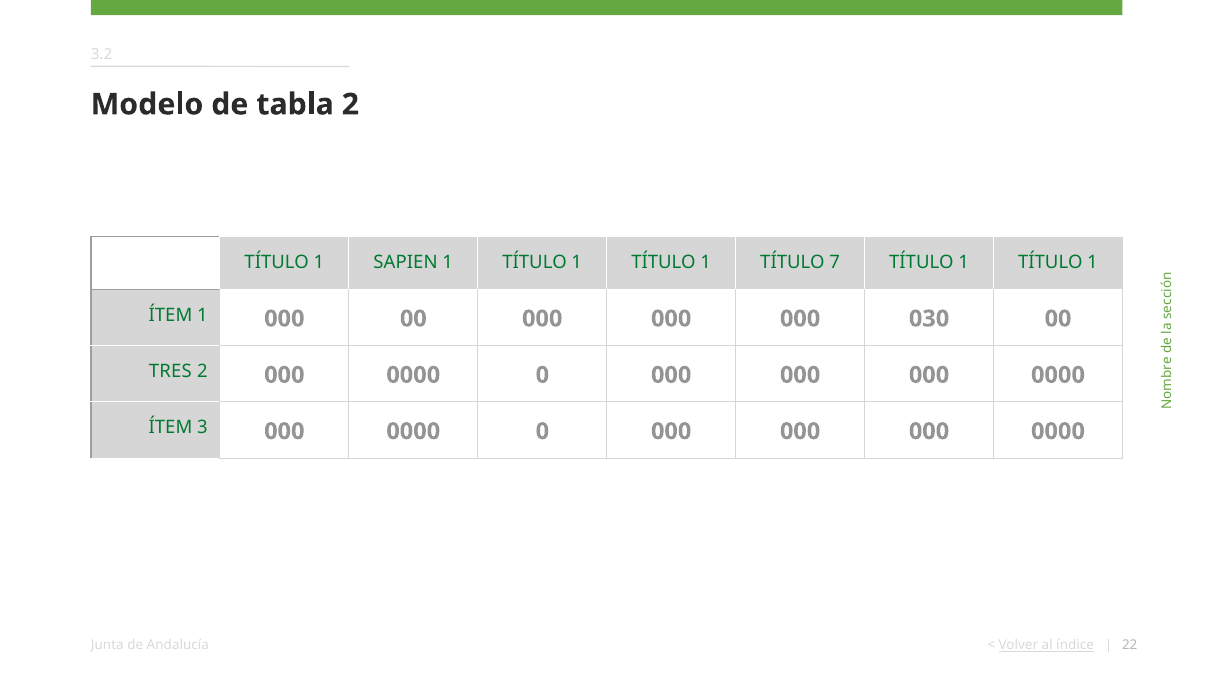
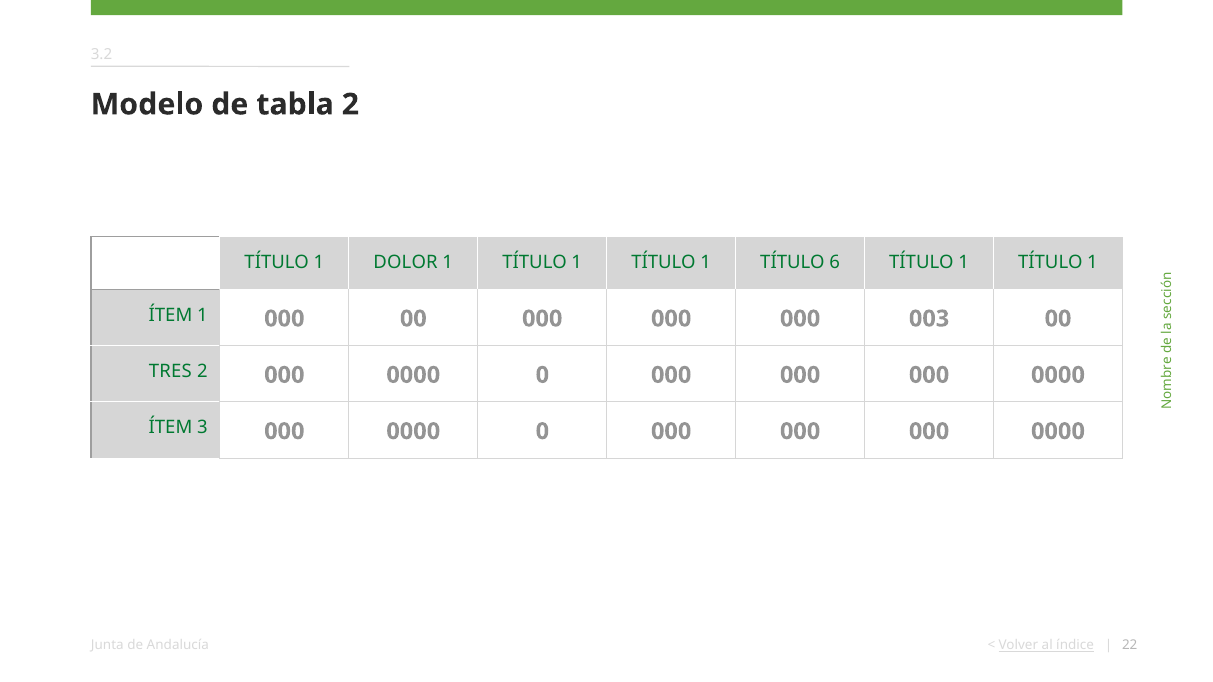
SAPIEN: SAPIEN -> DOLOR (406, 263)
7: 7 -> 6 (835, 263)
030: 030 -> 003 (929, 319)
